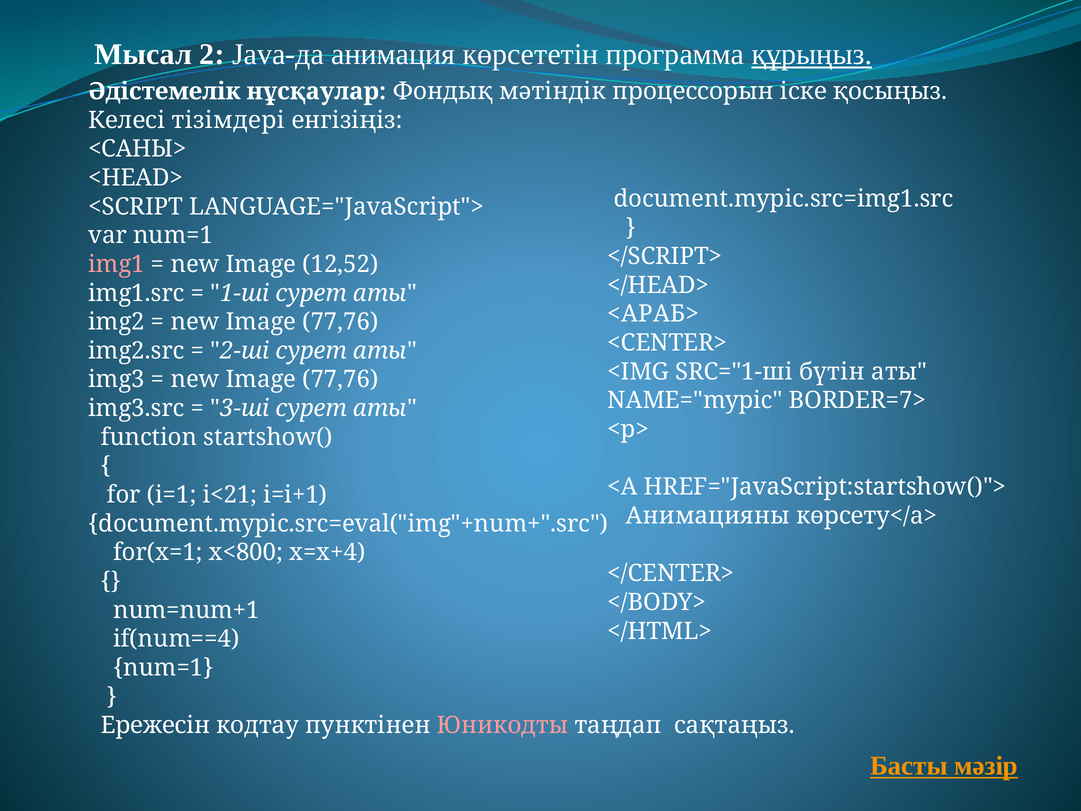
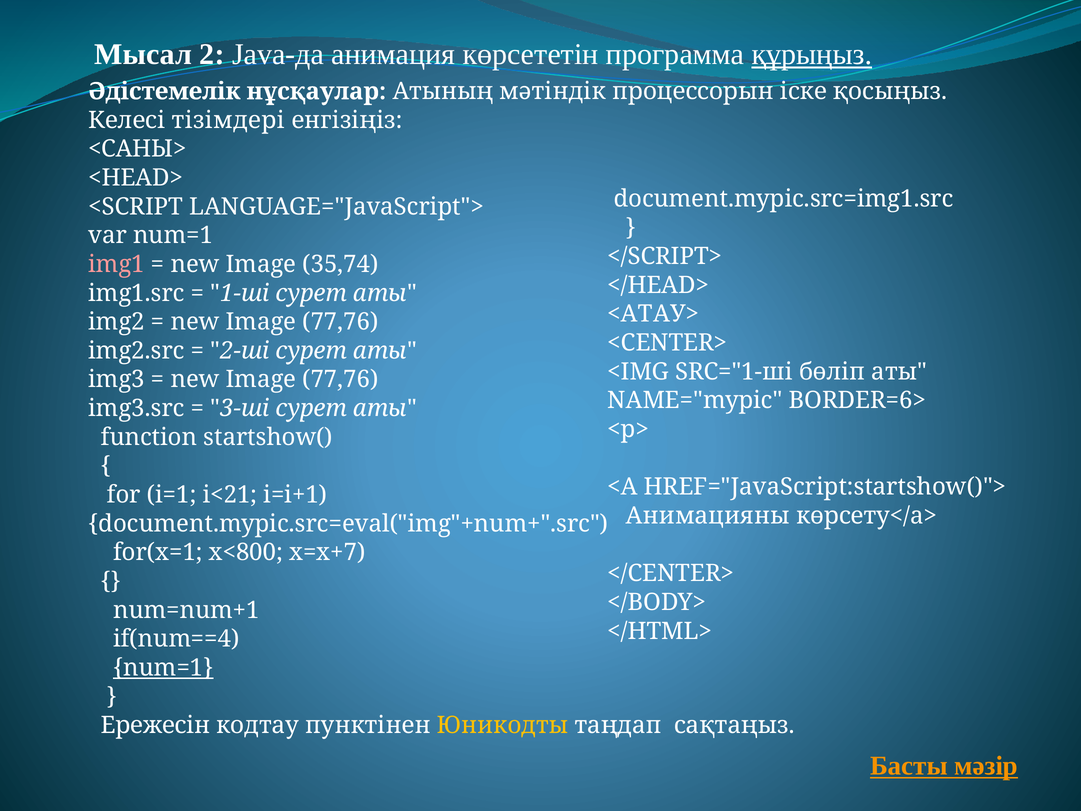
Фондық: Фондық -> Атының (443, 91)
12,52: 12,52 -> 35,74 (340, 264)
<АРАБ>: <АРАБ> -> <АТАУ> (653, 314)
бүтін: бүтін -> бөліп (832, 372)
BORDER=7>: BORDER=7> -> BORDER=6> (857, 400)
x=x+4: x=x+4 -> x=x+7 (327, 552)
num=1 underline: none -> present (163, 668)
Юникодты colour: pink -> yellow (503, 725)
